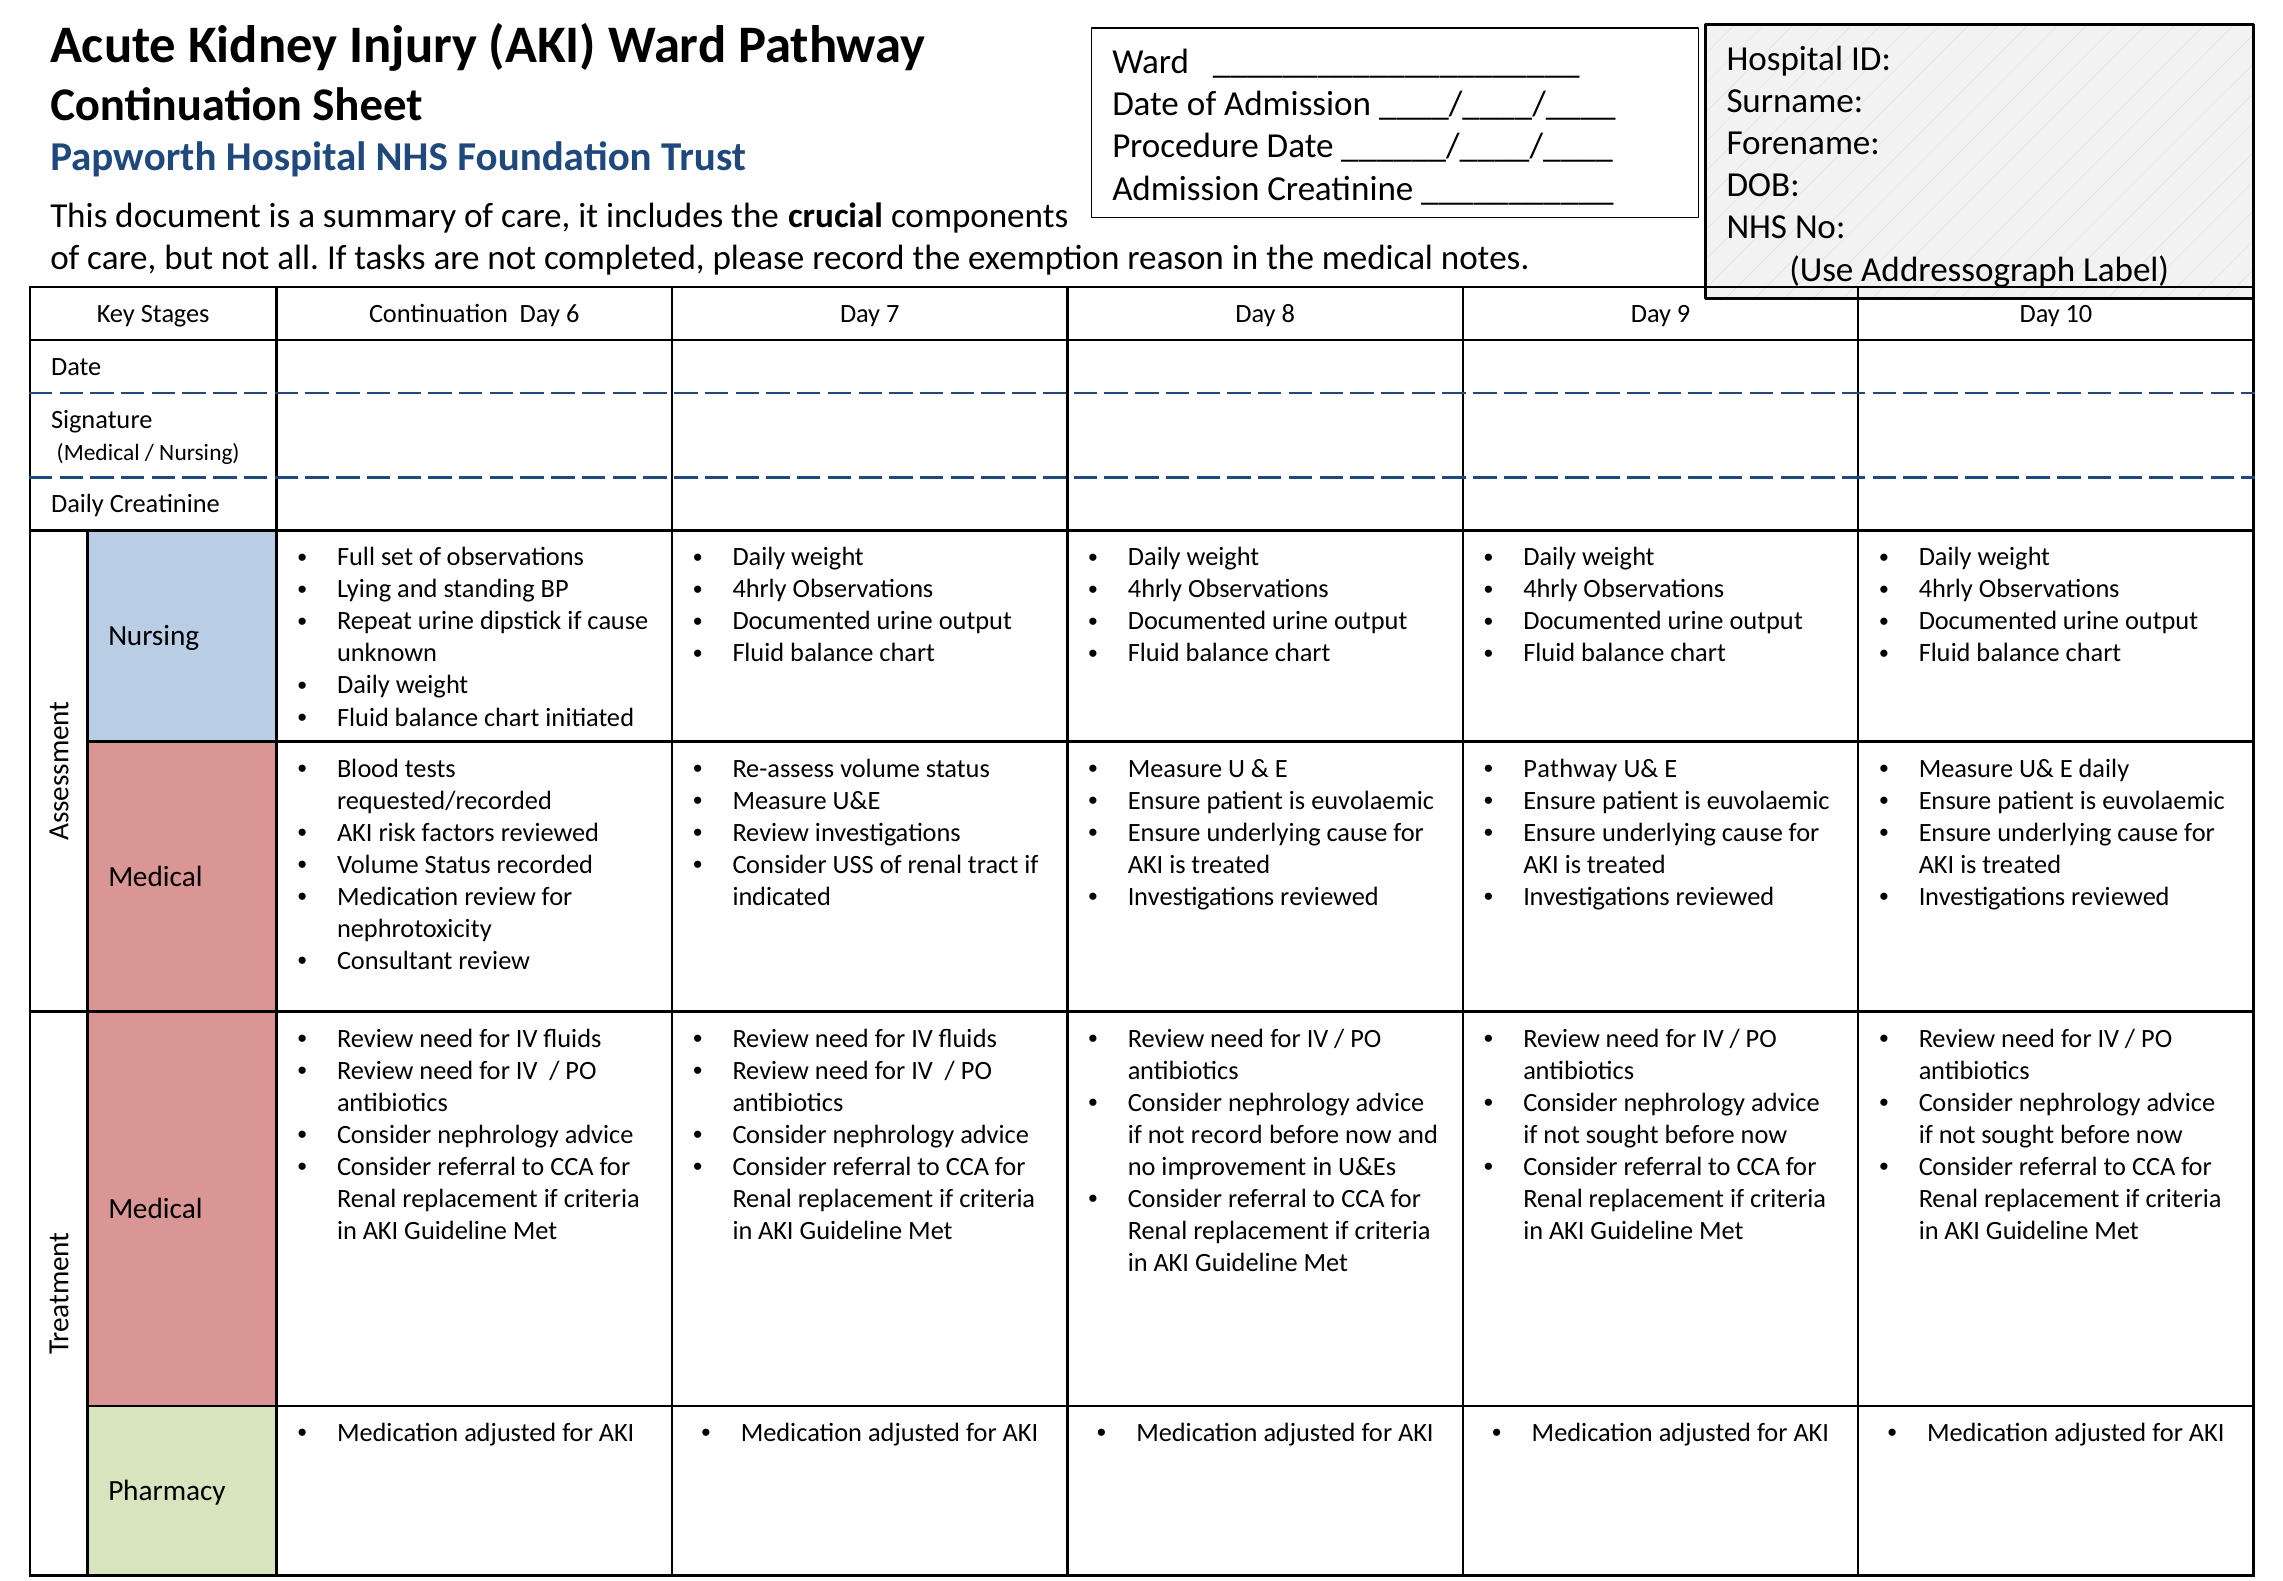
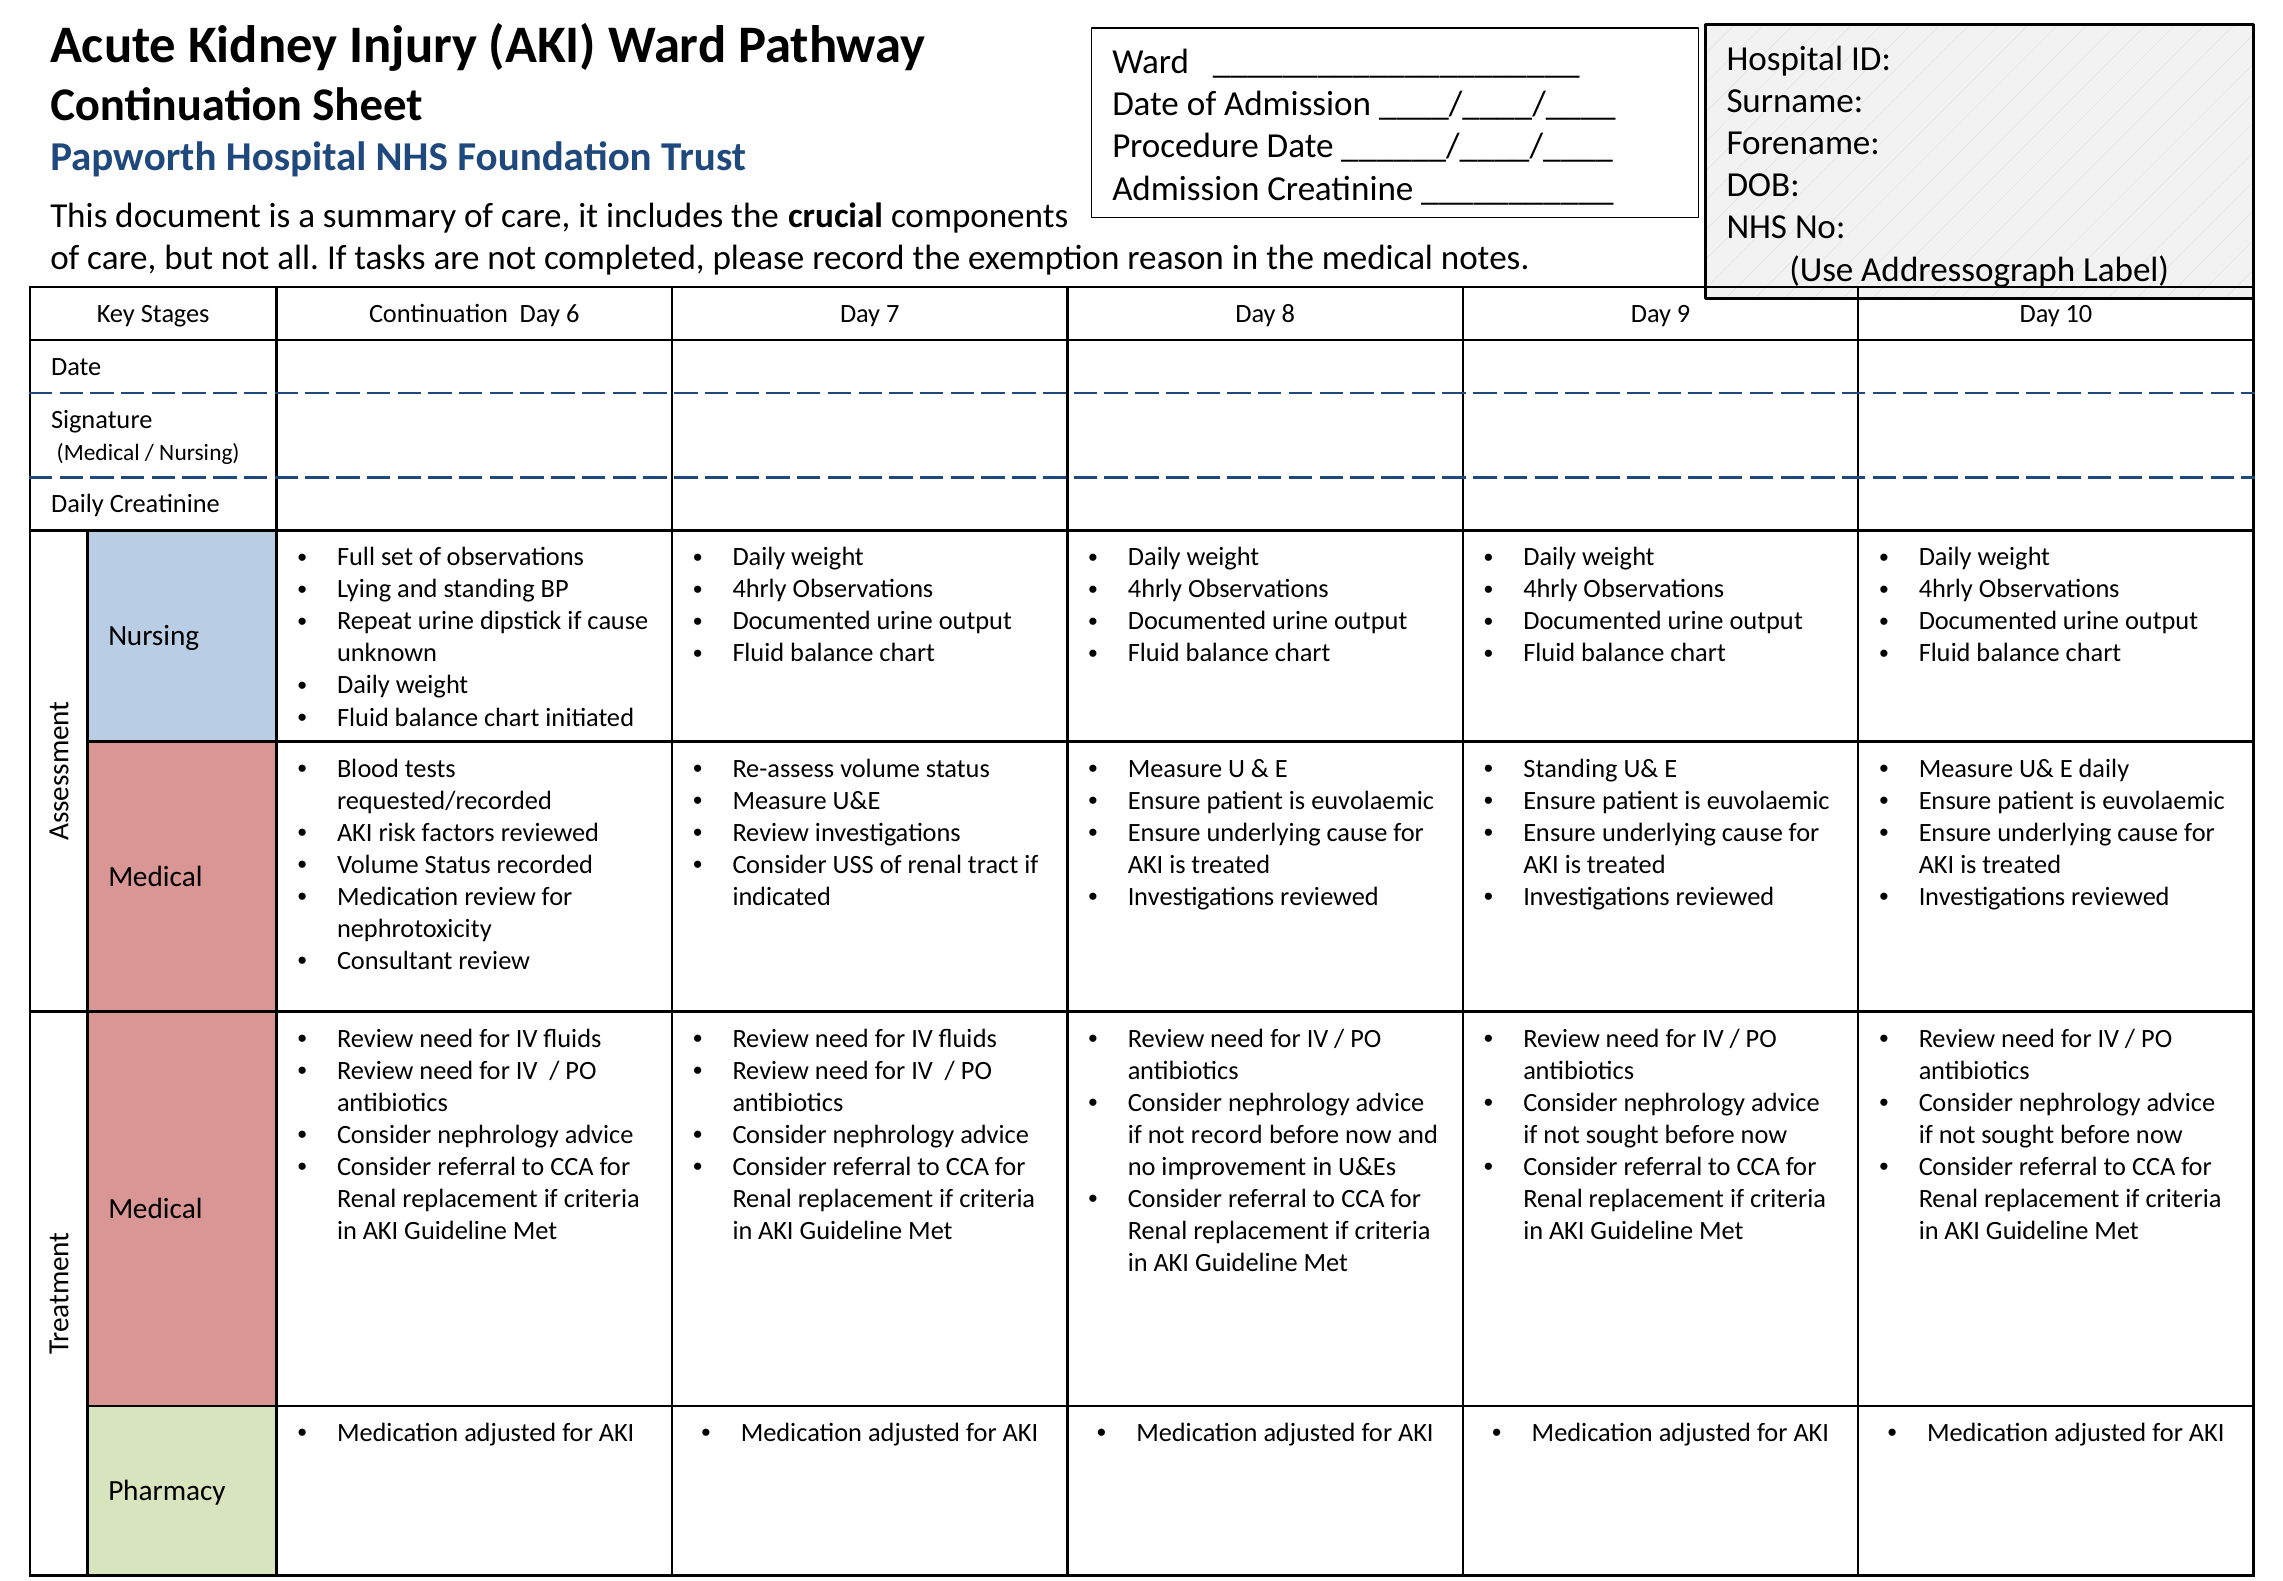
Pathway: Pathway -> Standing (1570, 768)
